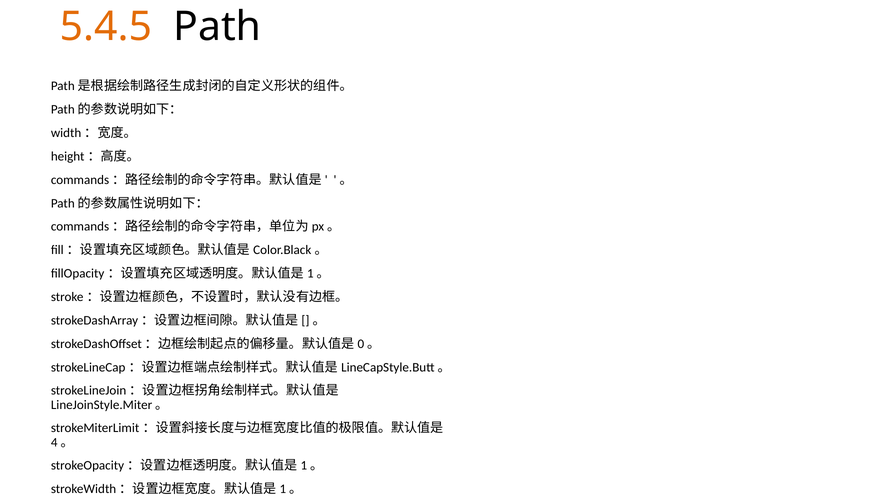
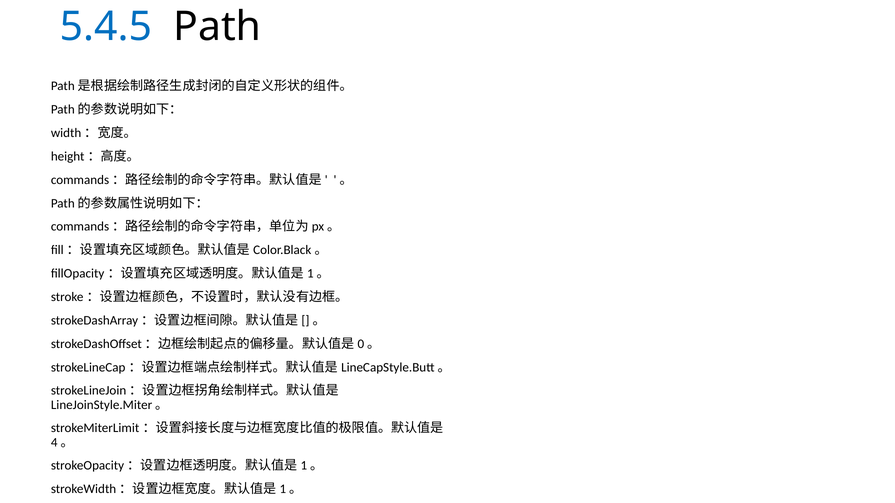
5.4.5 colour: orange -> blue (106, 27)
